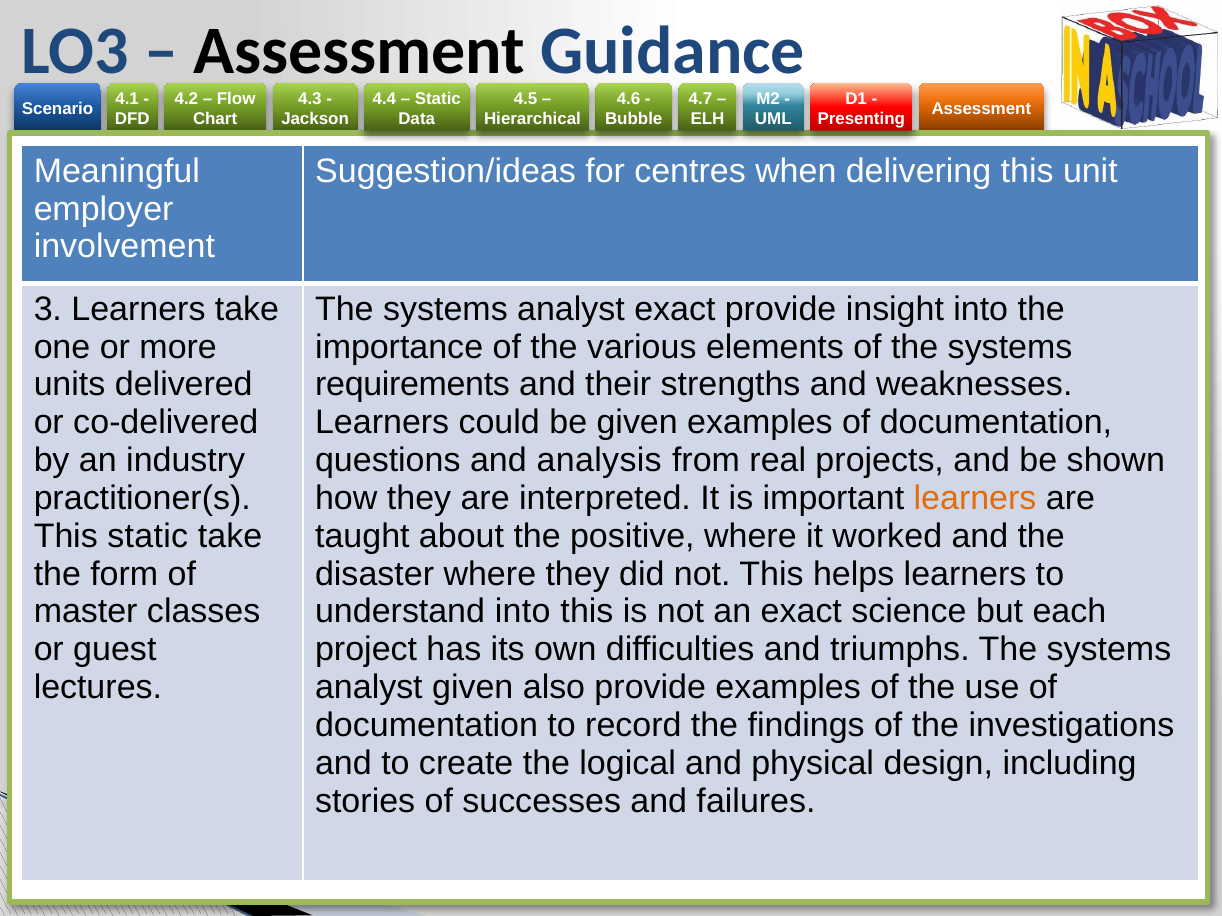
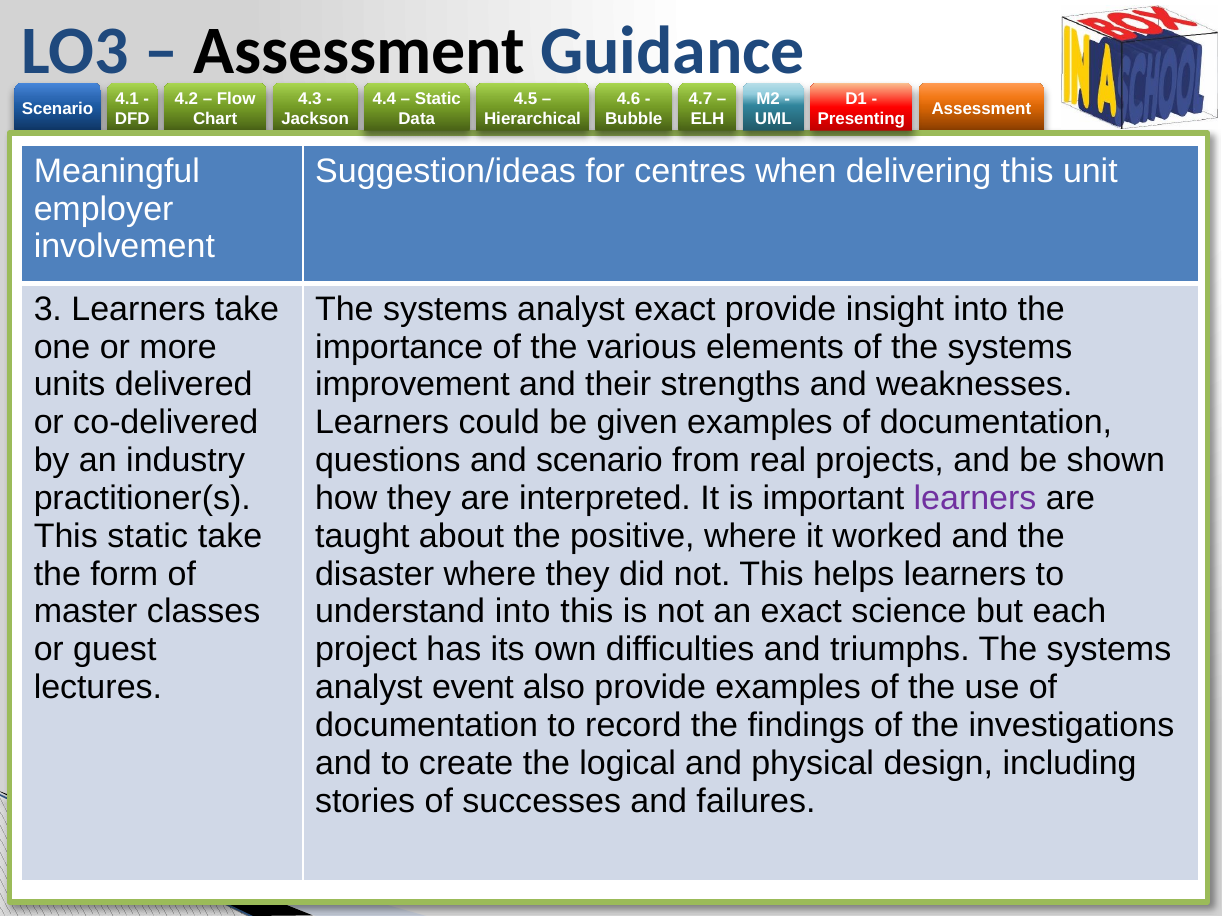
requirements: requirements -> improvement (412, 385)
and analysis: analysis -> scenario (599, 461)
learners colour: orange -> purple (975, 499)
analyst given: given -> event (473, 688)
